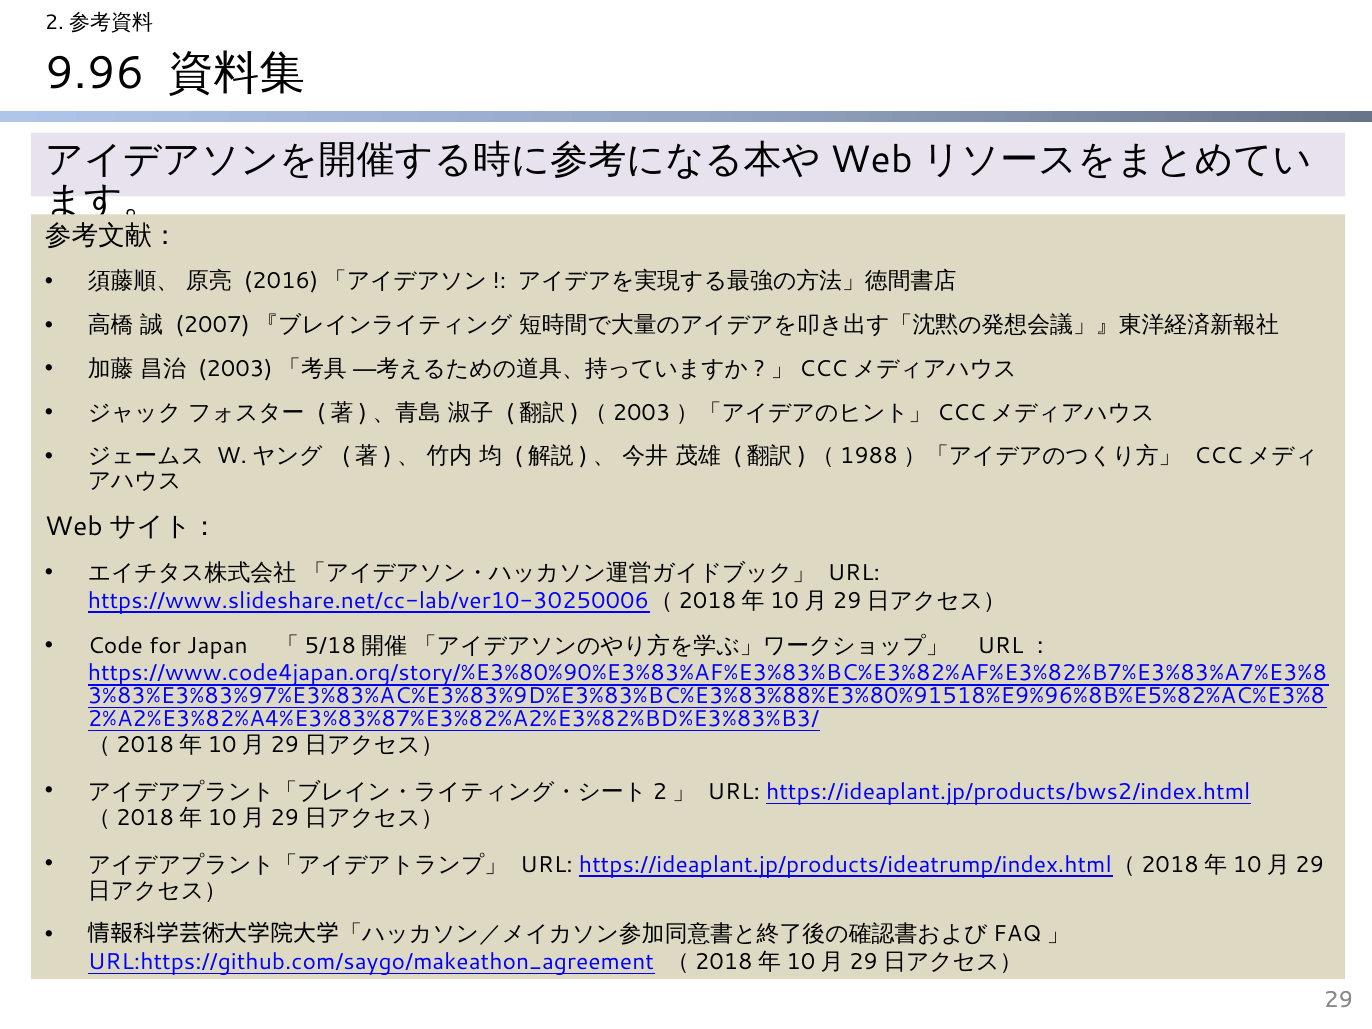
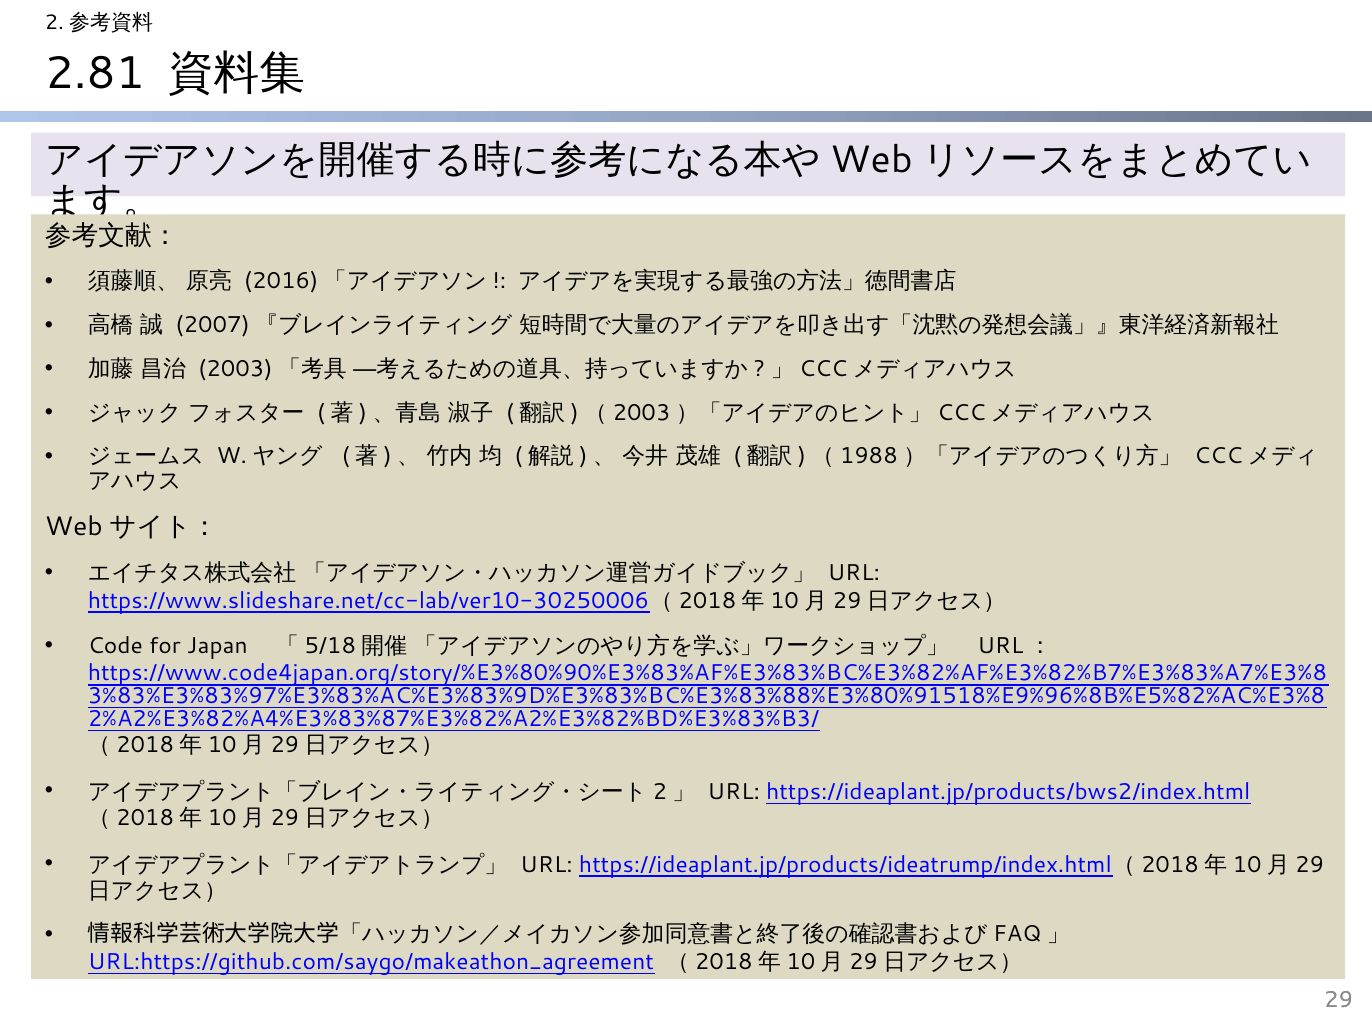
9.96: 9.96 -> 2.81 (95, 74)
